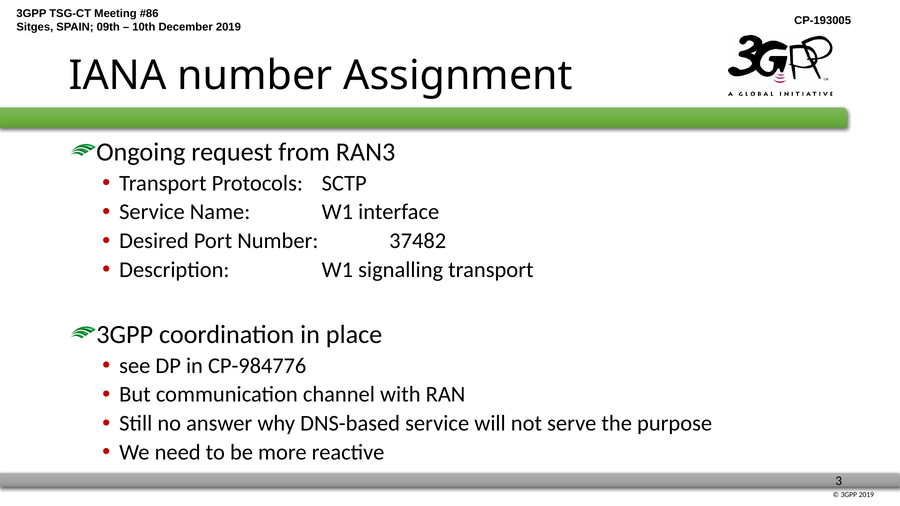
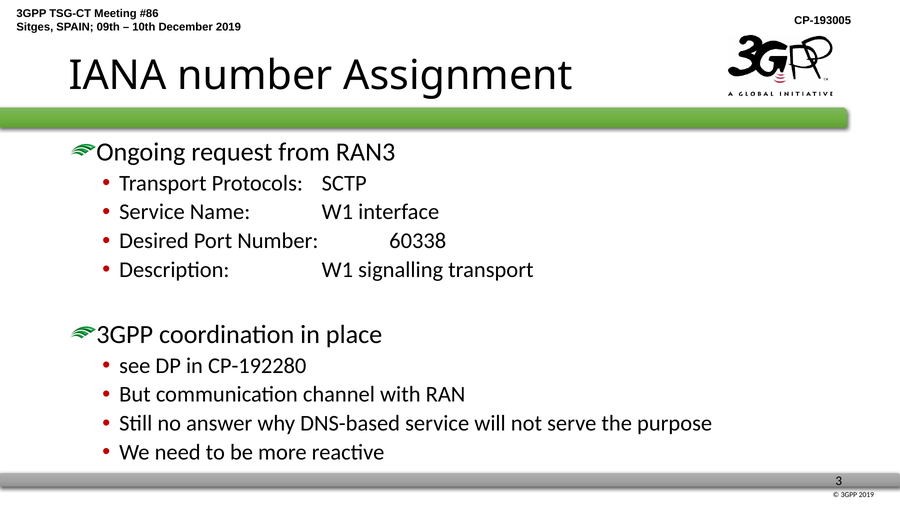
37482: 37482 -> 60338 (418, 241)
CP-984776: CP-984776 -> CP-192280 (257, 366)
